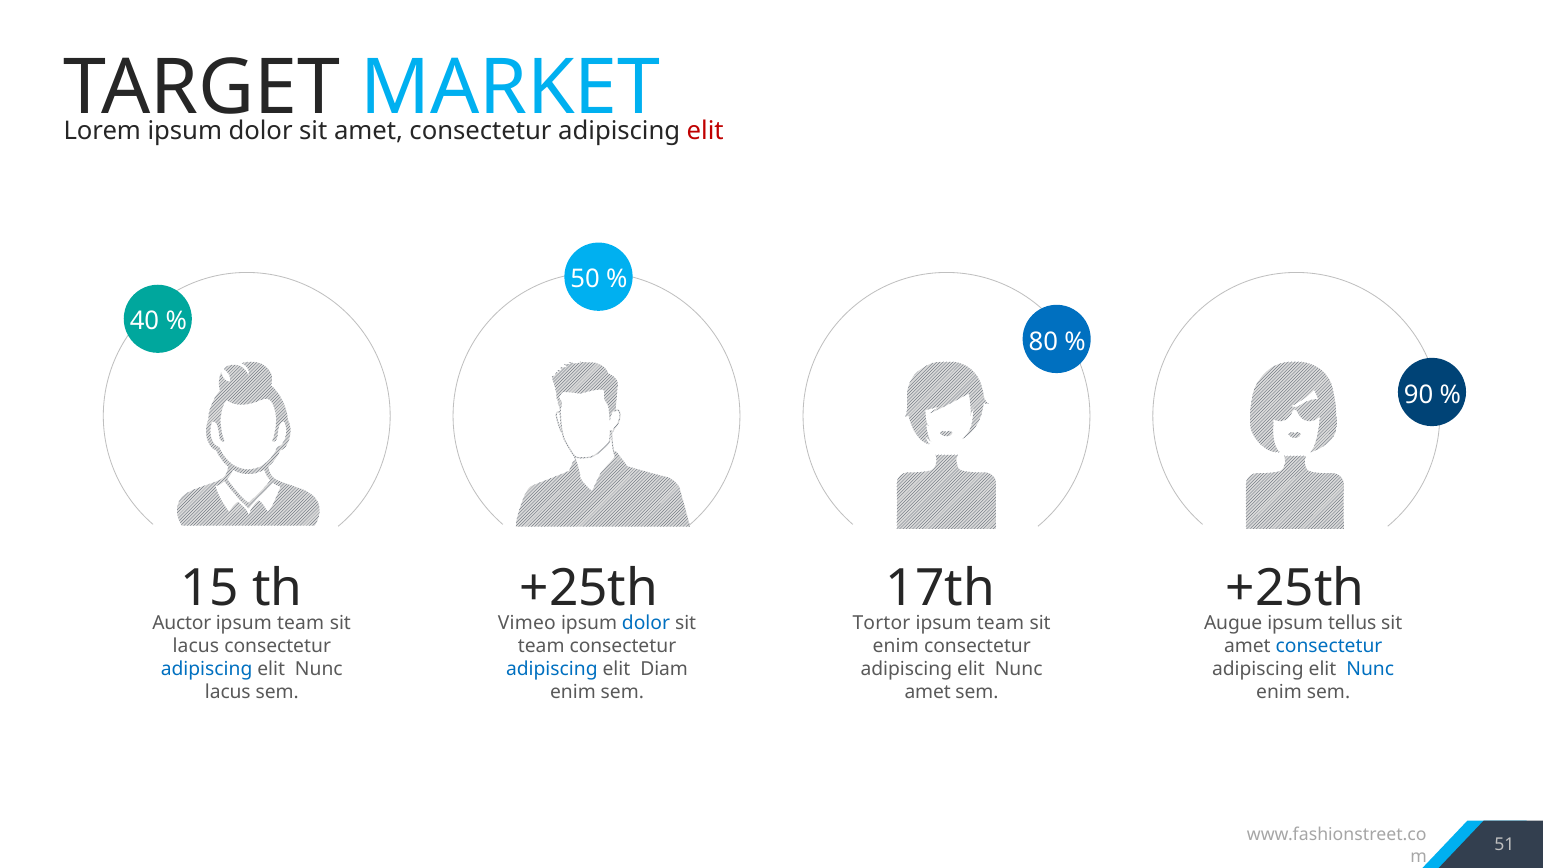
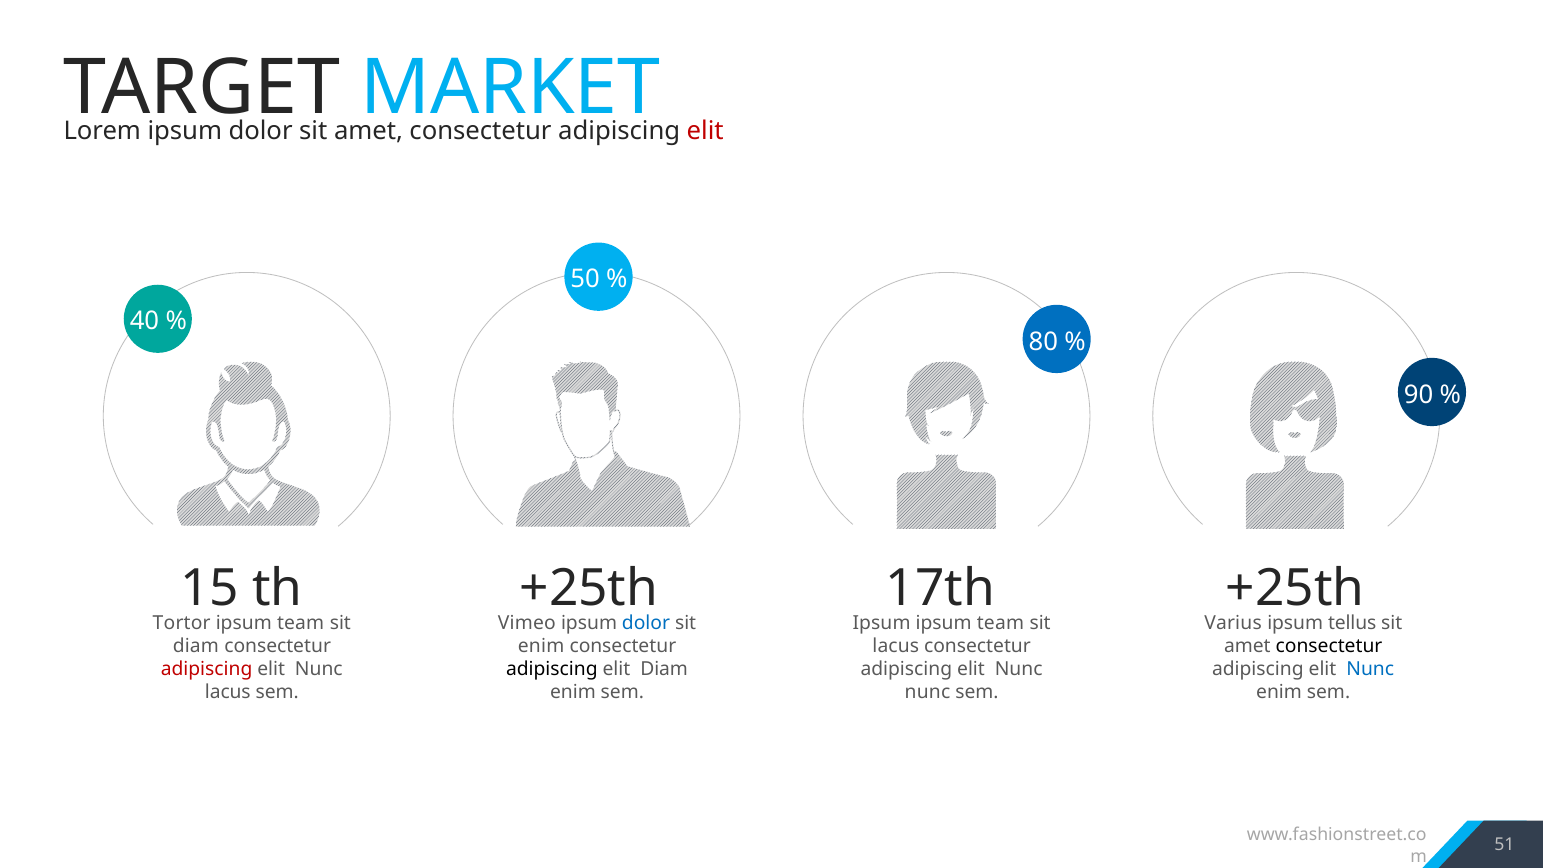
Auctor: Auctor -> Tortor (182, 623)
Tortor: Tortor -> Ipsum (882, 623)
Augue: Augue -> Varius (1233, 623)
lacus: lacus -> diam (196, 646)
team: team -> enim (541, 646)
enim: enim -> lacus (896, 646)
consectetur colour: blue -> black (1329, 646)
adipiscing colour: blue -> red (207, 669)
adipiscing colour: blue -> black (552, 669)
amet: amet -> nunc (927, 692)
